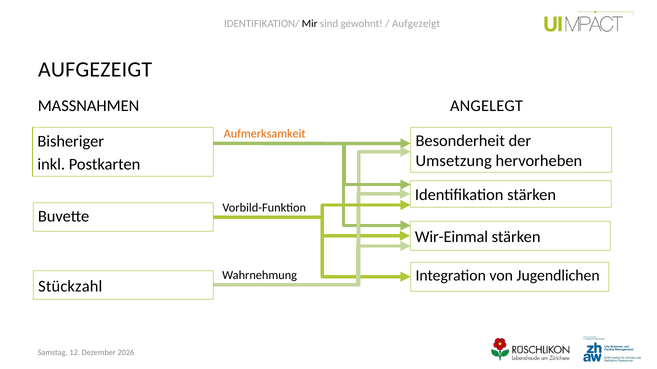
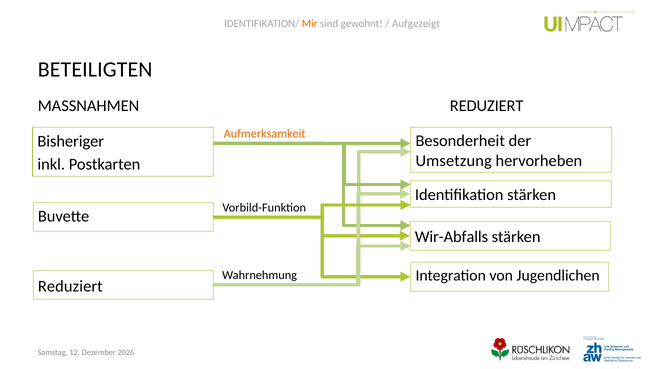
Mir colour: black -> orange (310, 24)
AUFGEZEIGT: AUFGEZEIGT -> BETEILIGTEN (95, 70)
ANGELEGT: ANGELEGT -> REDUZIERT (487, 106)
Wir-Einmal: Wir-Einmal -> Wir-Abfalls (451, 237)
Stückzahl: Stückzahl -> Reduziert (70, 287)
